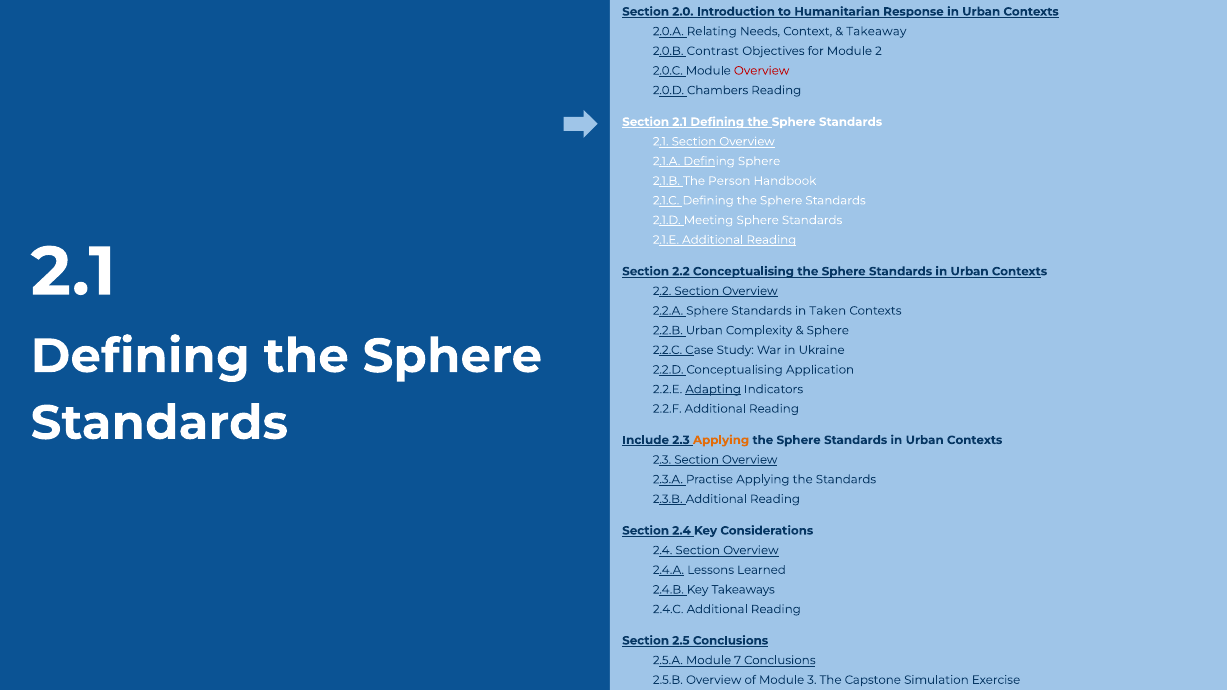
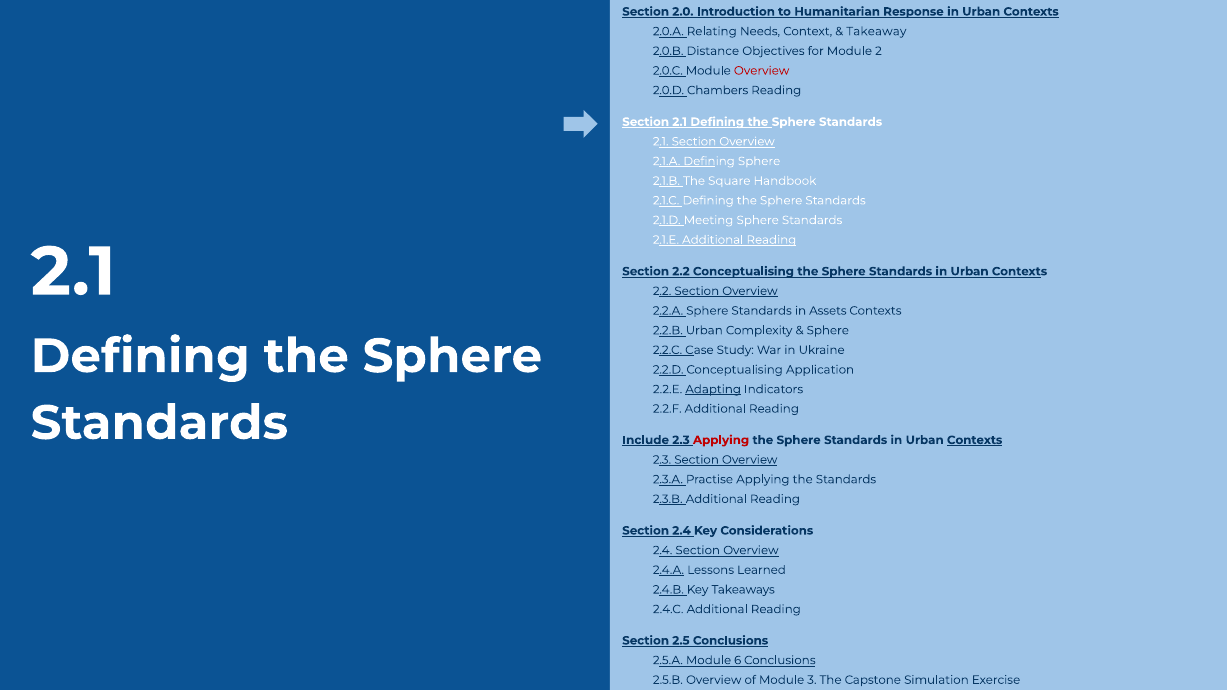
Contrast: Contrast -> Distance (713, 51)
Person: Person -> Square (729, 181)
Taken: Taken -> Assets (828, 311)
Applying colour: orange -> red (721, 440)
Contexts underline: none -> present (975, 440)
7: 7 -> 6 (738, 660)
